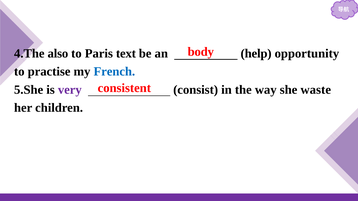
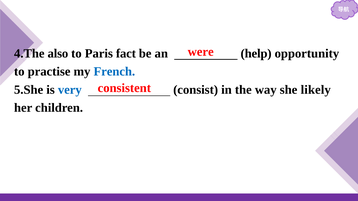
body: body -> were (201, 52)
text: text -> fact (126, 53)
very colour: purple -> blue (70, 90)
waste: waste -> likely (316, 90)
